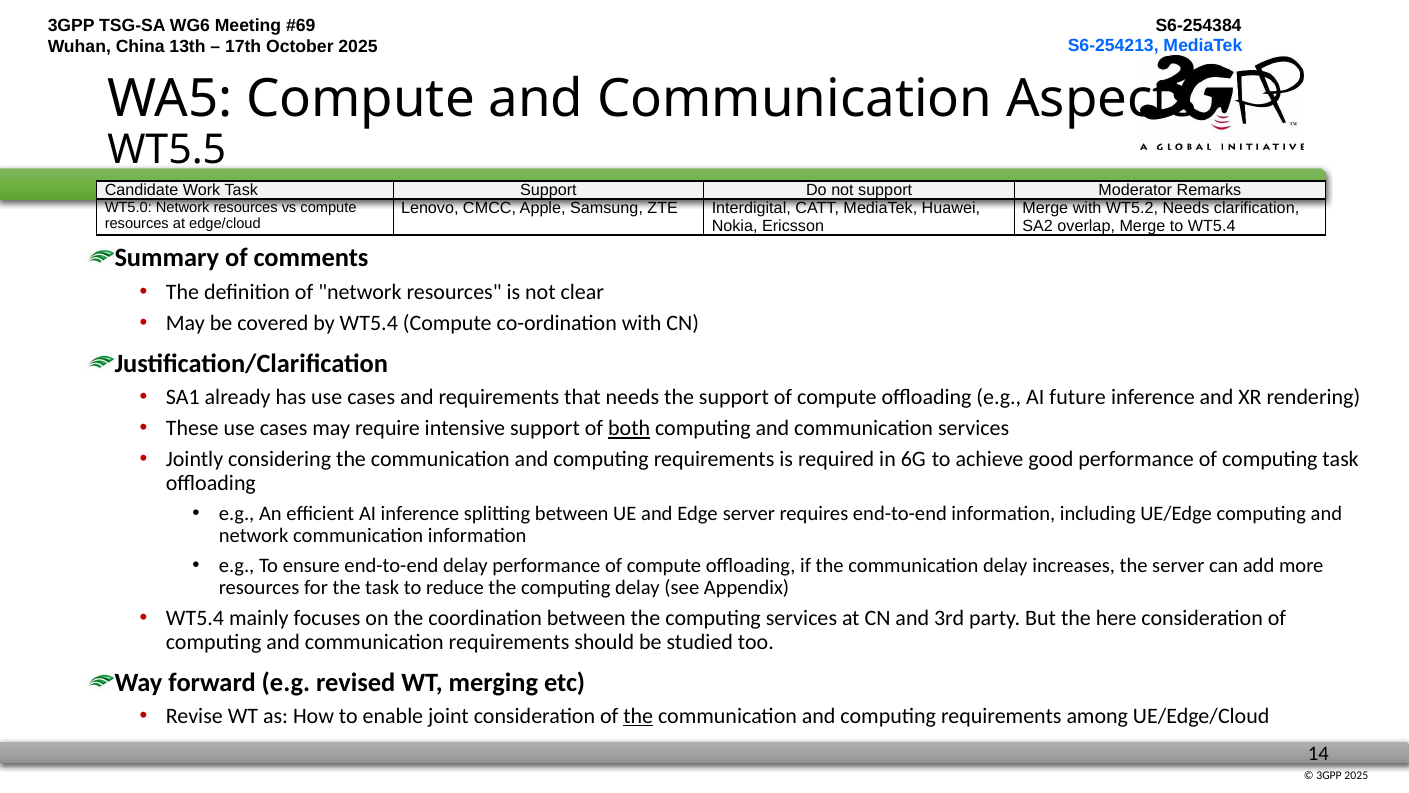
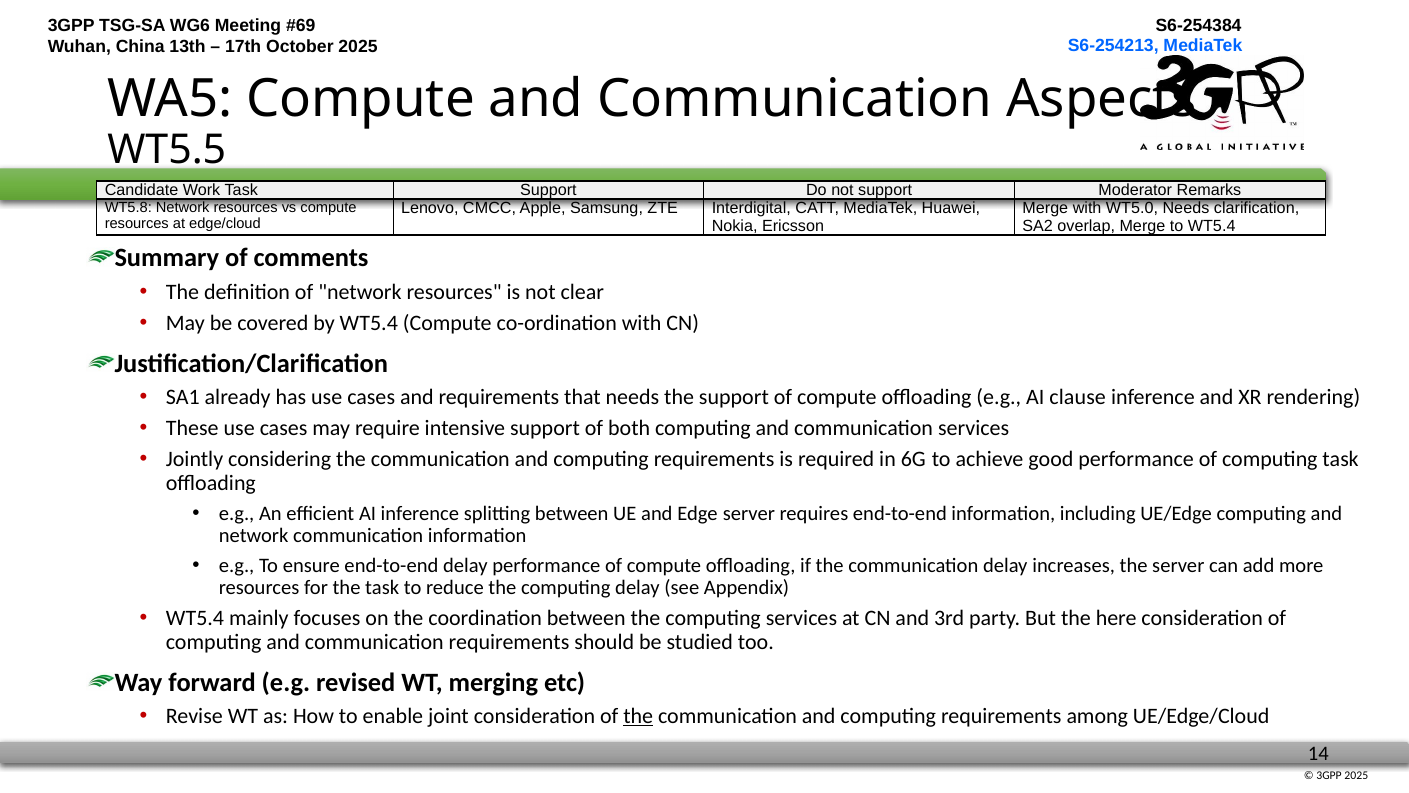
WT5.0: WT5.0 -> WT5.8 (128, 207)
WT5.2: WT5.2 -> WT5.0 (1132, 208)
future: future -> clause (1078, 397)
both underline: present -> none (629, 428)
